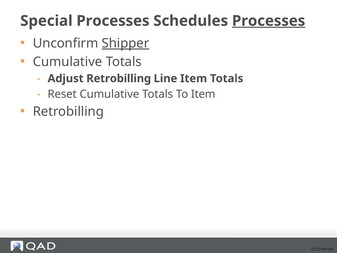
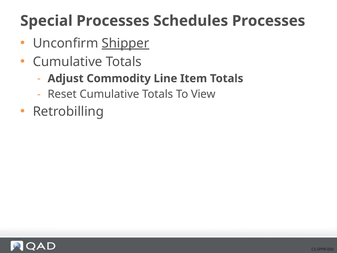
Processes underline: present -> none (269, 21)
Adjust Retrobilling: Retrobilling -> Commodity (119, 78)
To Item: Item -> View (203, 94)
